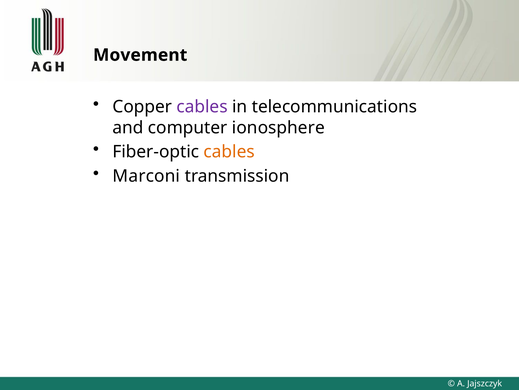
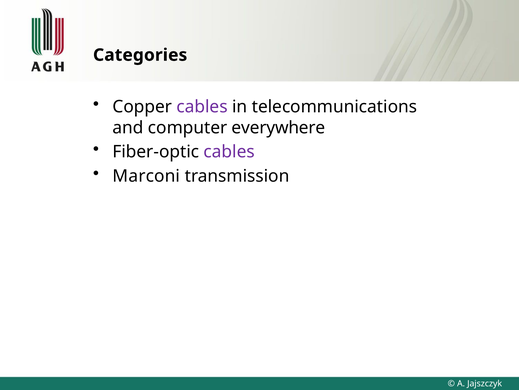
Movement: Movement -> Categories (140, 55)
ionosphere: ionosphere -> everywhere (278, 127)
cables colour: orange -> purple (229, 152)
